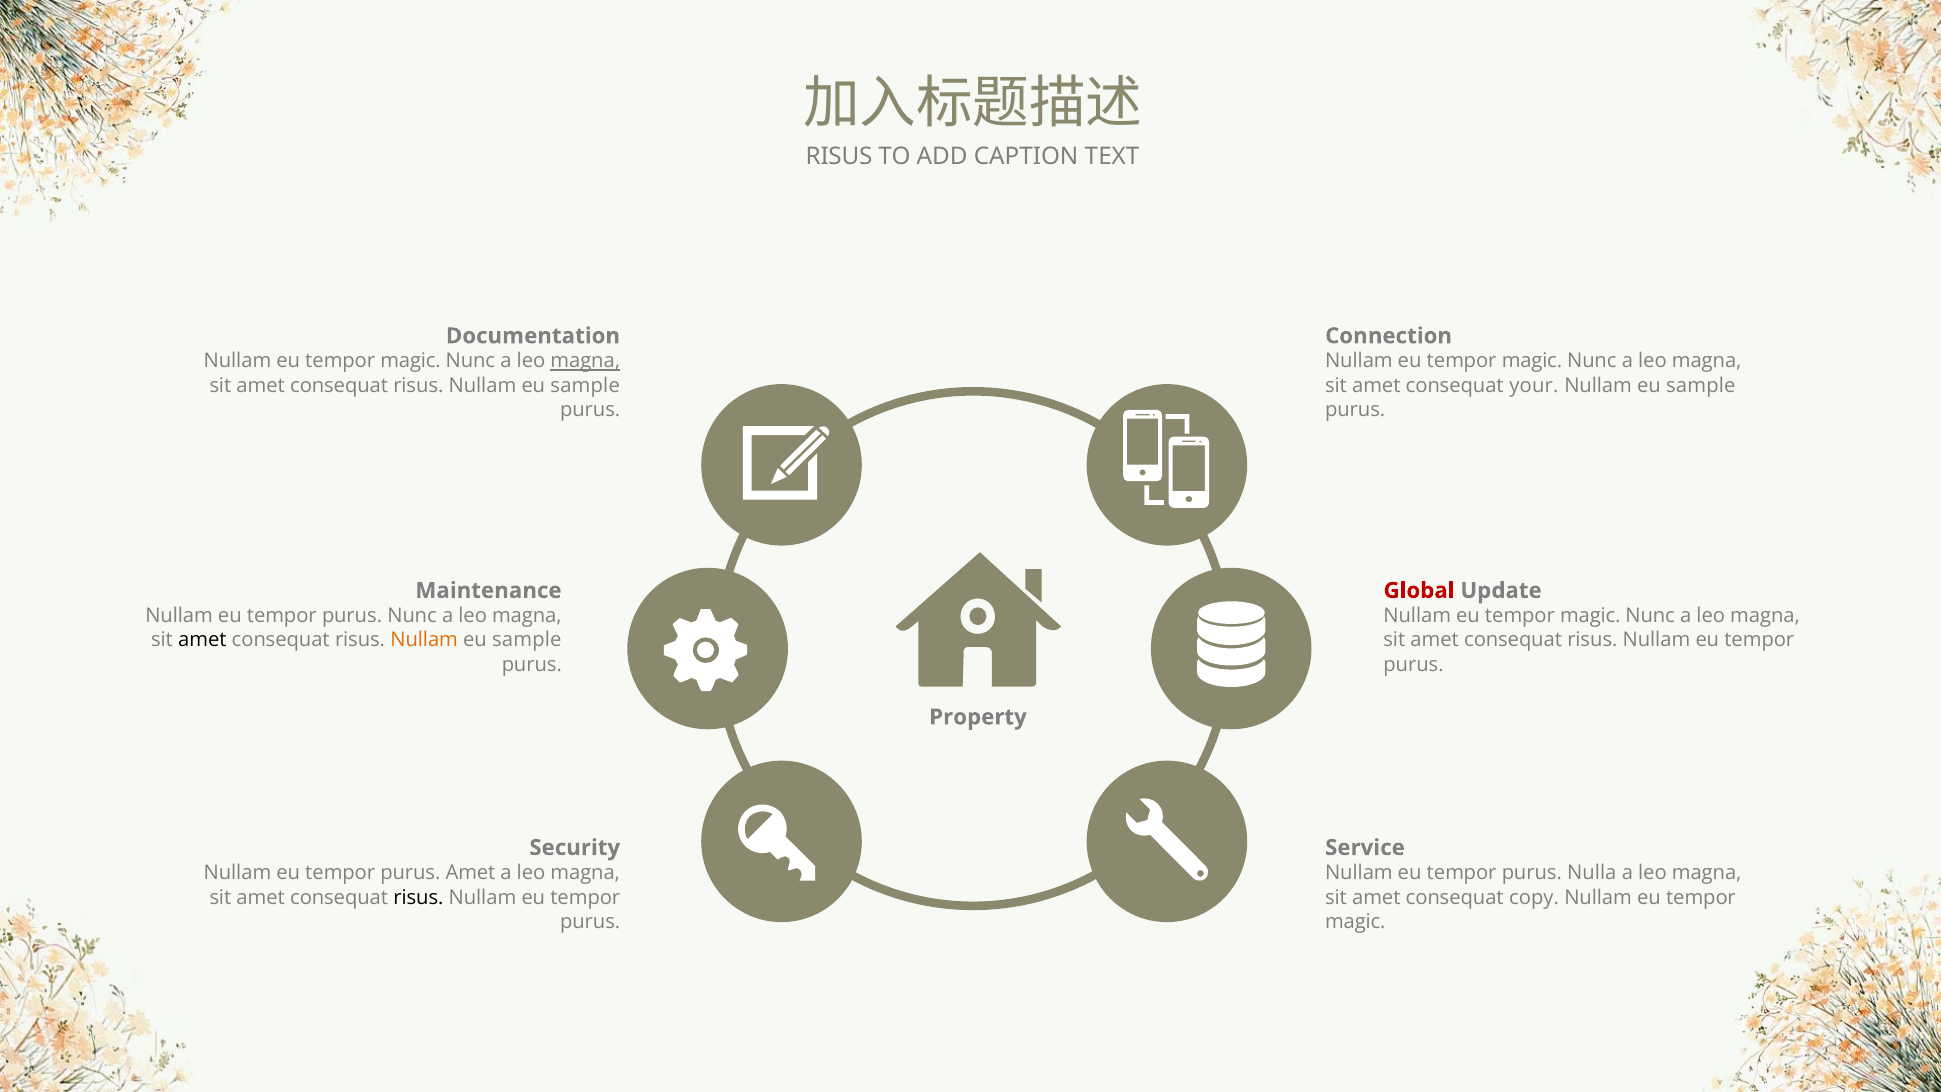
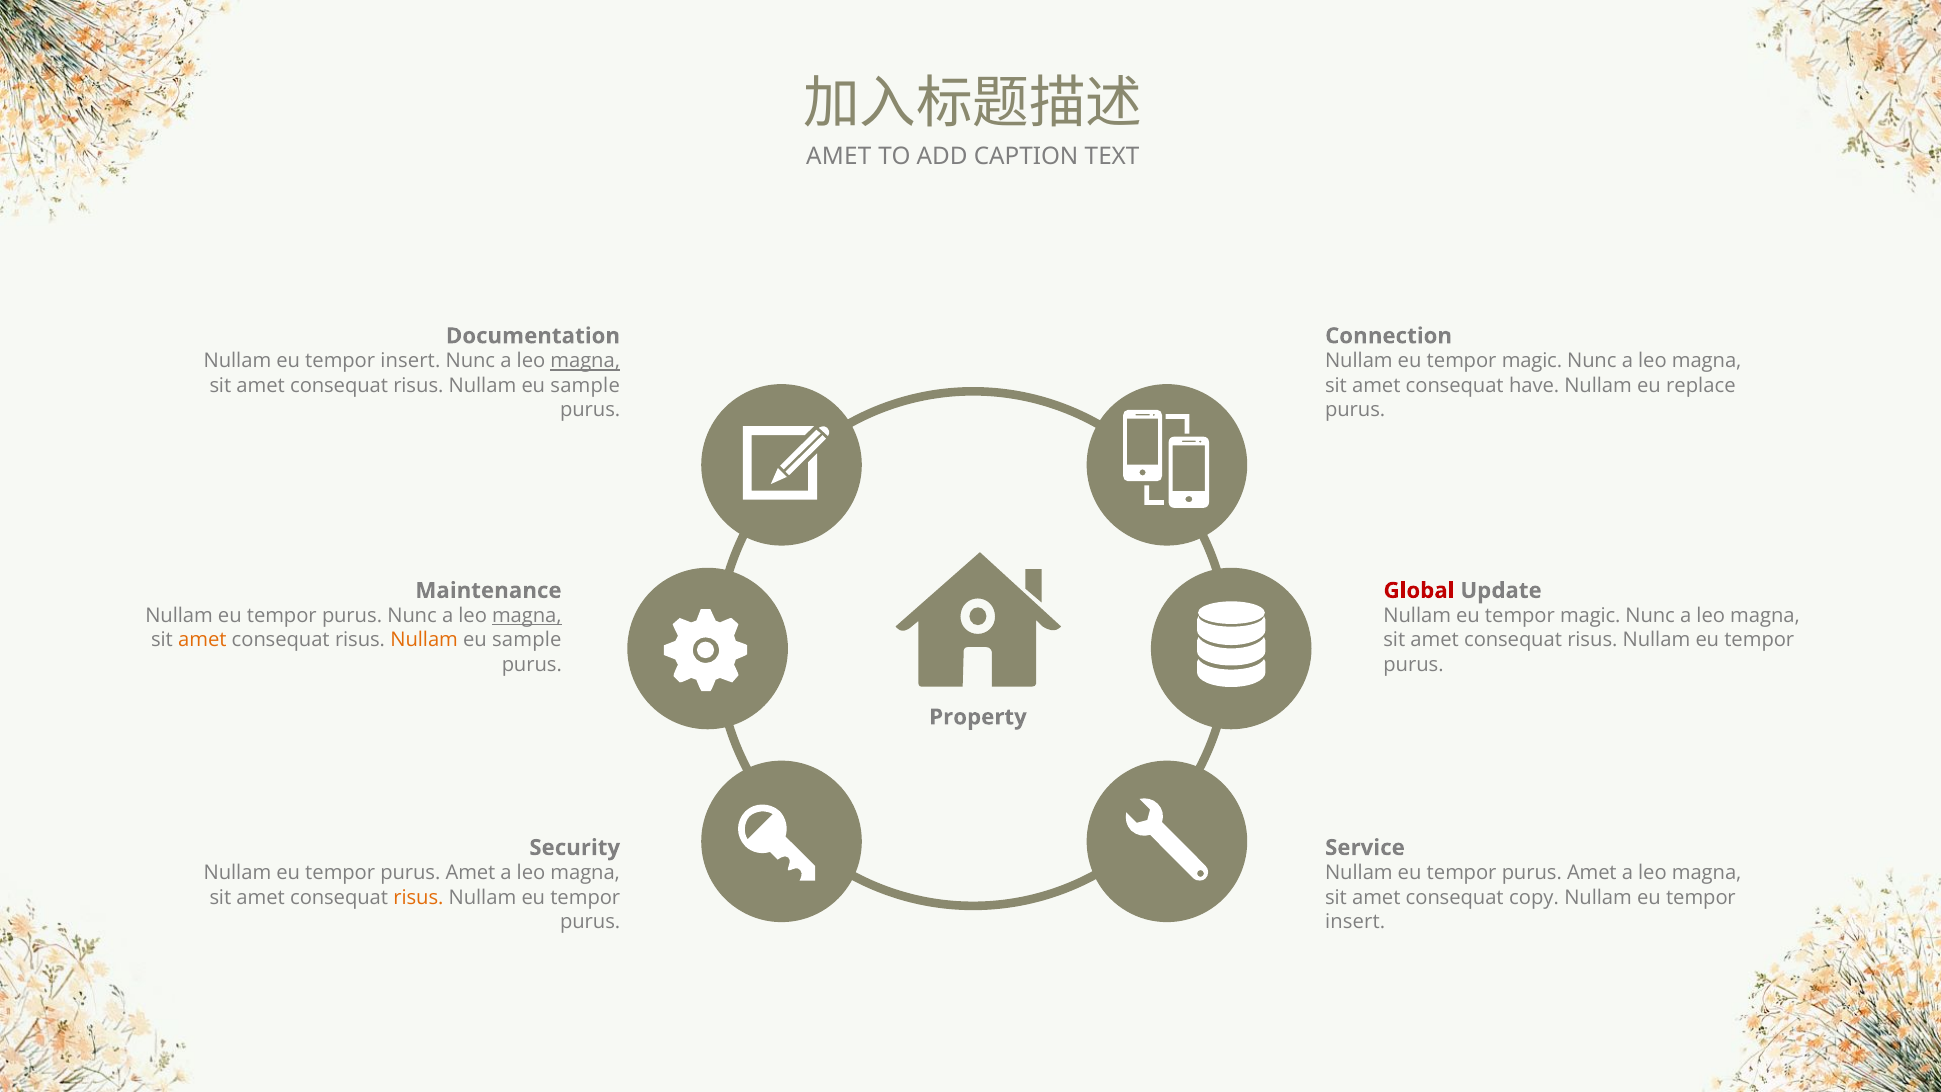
RISUS: RISUS -> AMET (839, 157)
magic: magic -> insert (410, 361)
your: your -> have (1534, 386)
sample: sample -> replace (1701, 386)
magna underline: none -> present (527, 616)
amet colour: black -> orange (202, 640)
Nulla: Nulla -> Amet (1592, 873)
risus colour: black -> orange (418, 898)
magic: magic -> insert (1355, 922)
